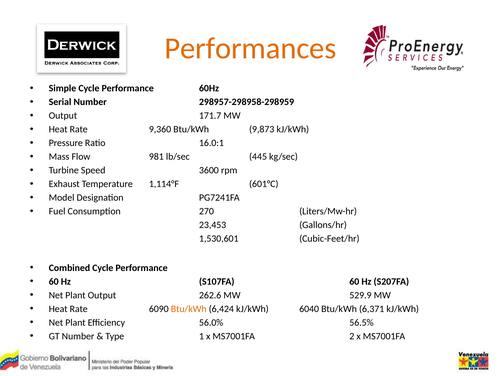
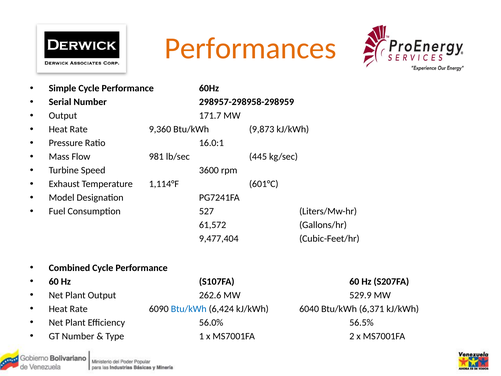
270: 270 -> 527 (206, 211)
23,453: 23,453 -> 61,572 (213, 225)
1,530,601: 1,530,601 -> 9,477,404 (219, 238)
Btu/kWh colour: orange -> blue (189, 309)
